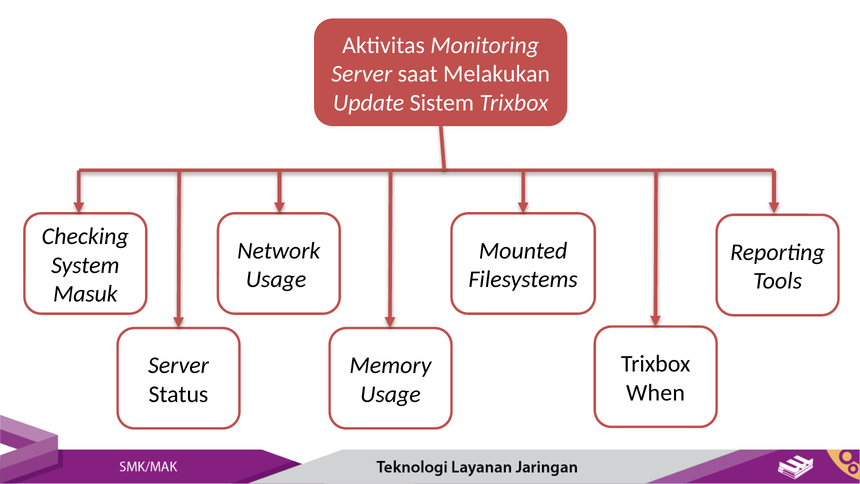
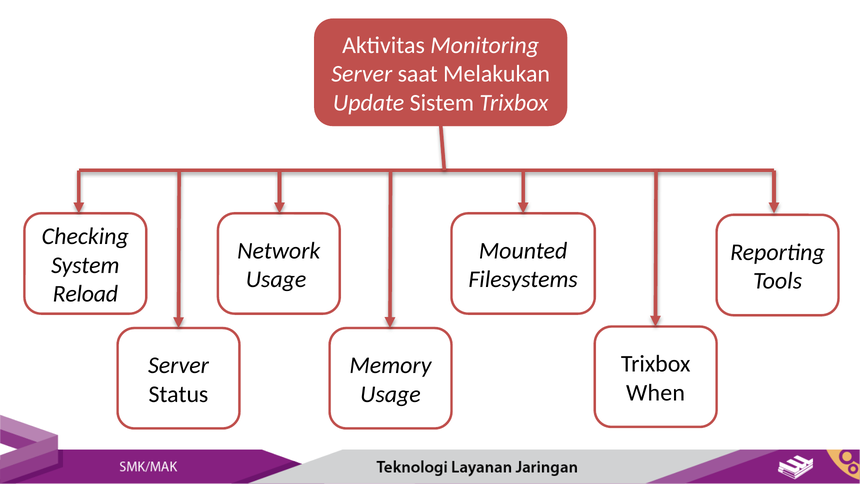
Masuk: Masuk -> Reload (85, 294)
